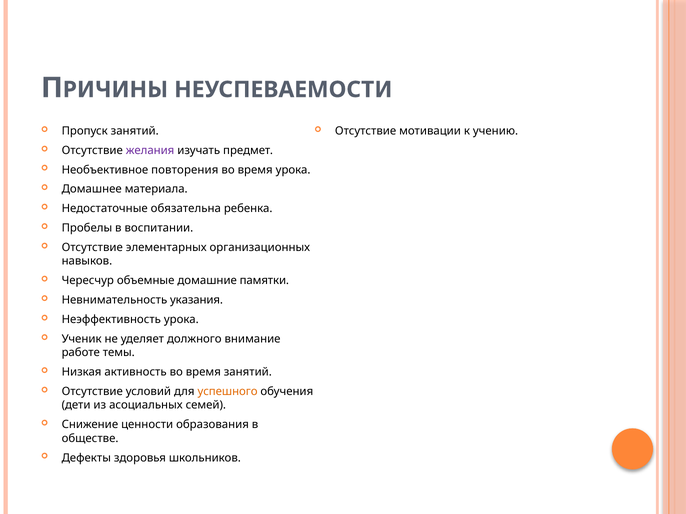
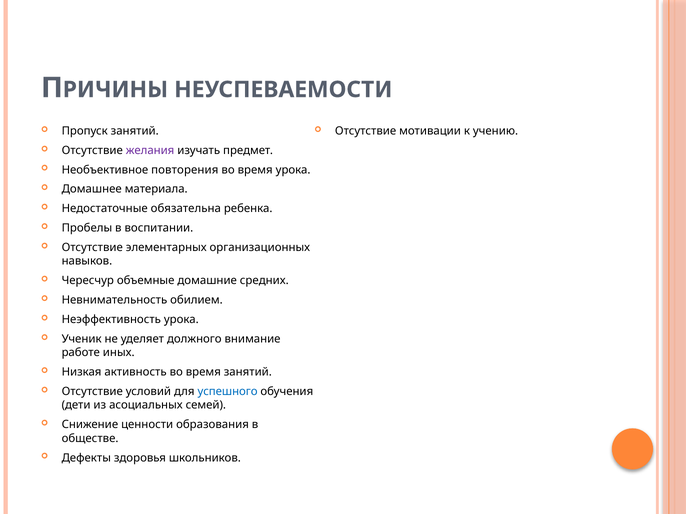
памятки: памятки -> средних (264, 281)
указания: указания -> обилием (196, 300)
темы: темы -> иных (119, 353)
успешного colour: orange -> blue (228, 392)
